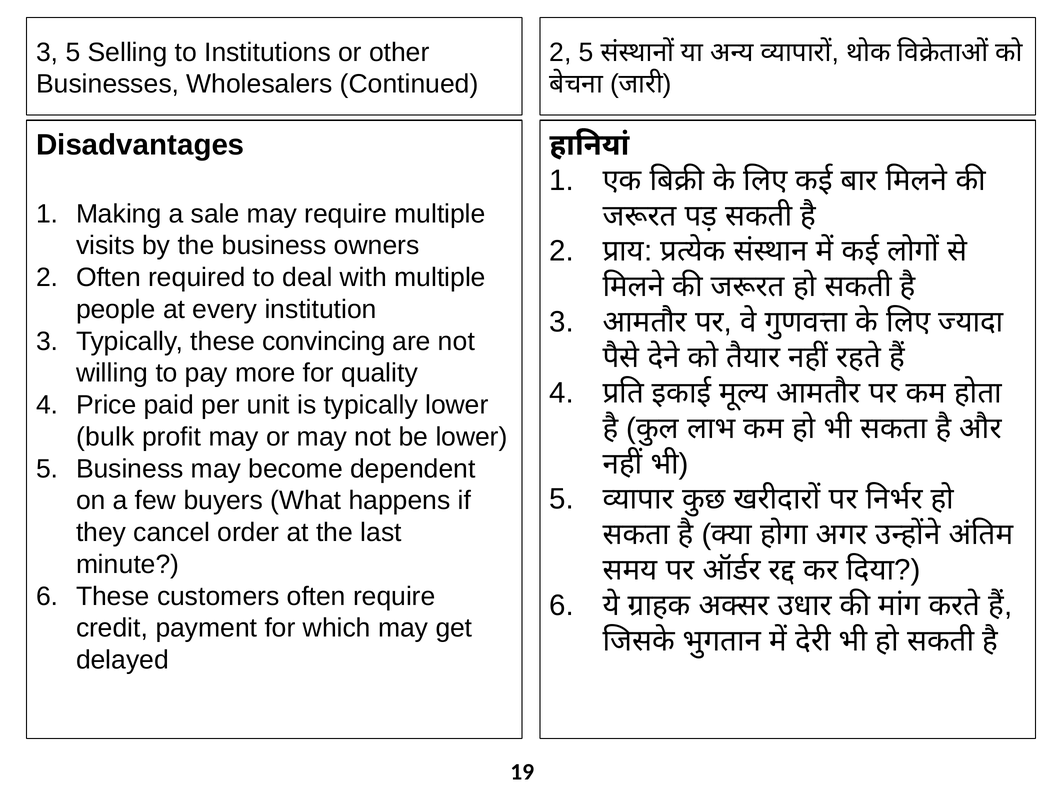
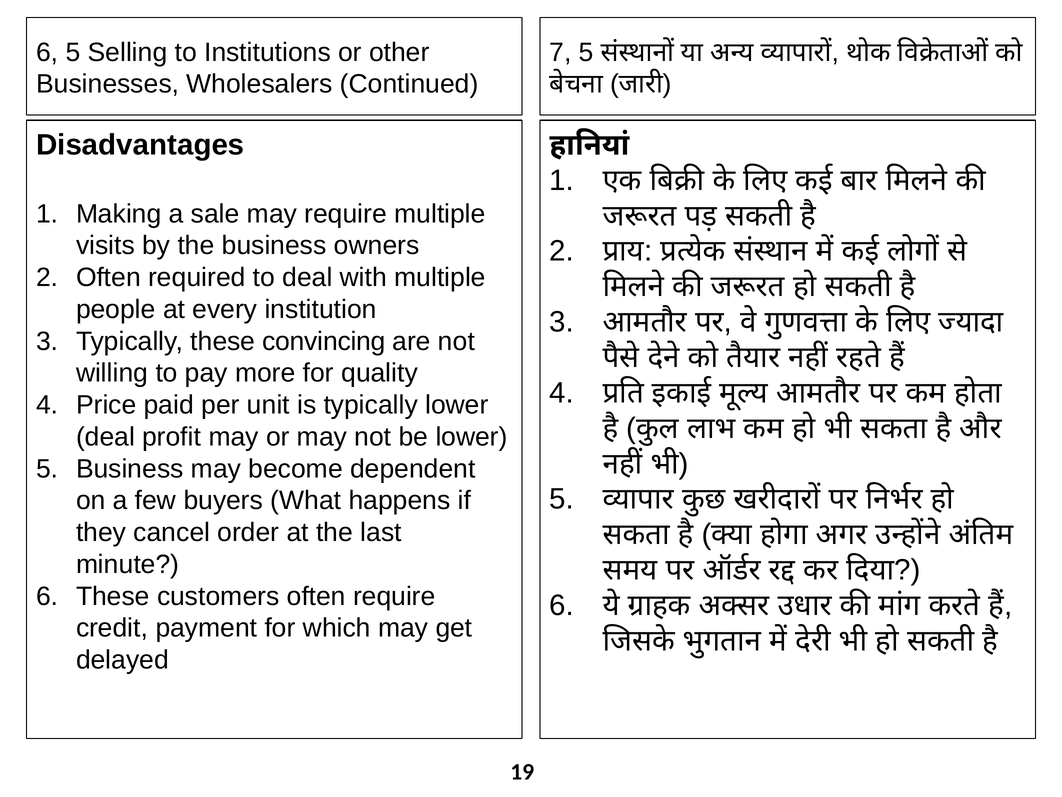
3: 3 -> 6 (47, 52)
2: 2 -> 7 (561, 52)
bulk: bulk -> deal (105, 437)
